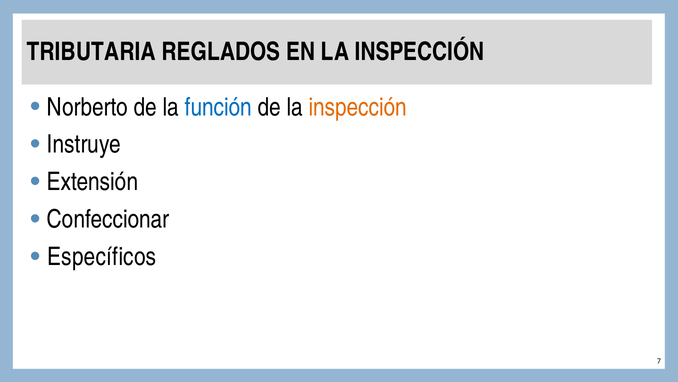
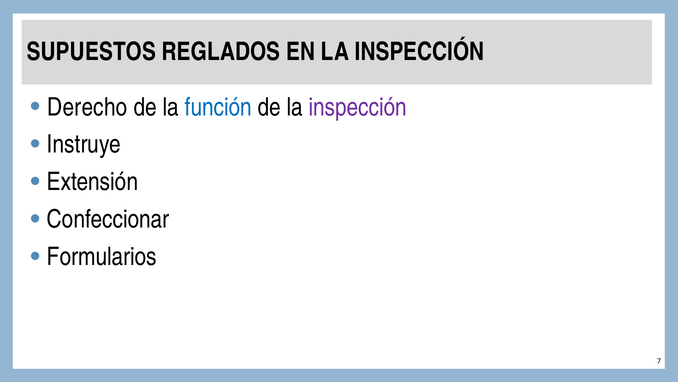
TRIBUTARIA: TRIBUTARIA -> SUPUESTOS (91, 52)
Norberto: Norberto -> Derecho (87, 107)
inspección colour: orange -> purple (358, 107)
Específicos: Específicos -> Formularios (102, 256)
